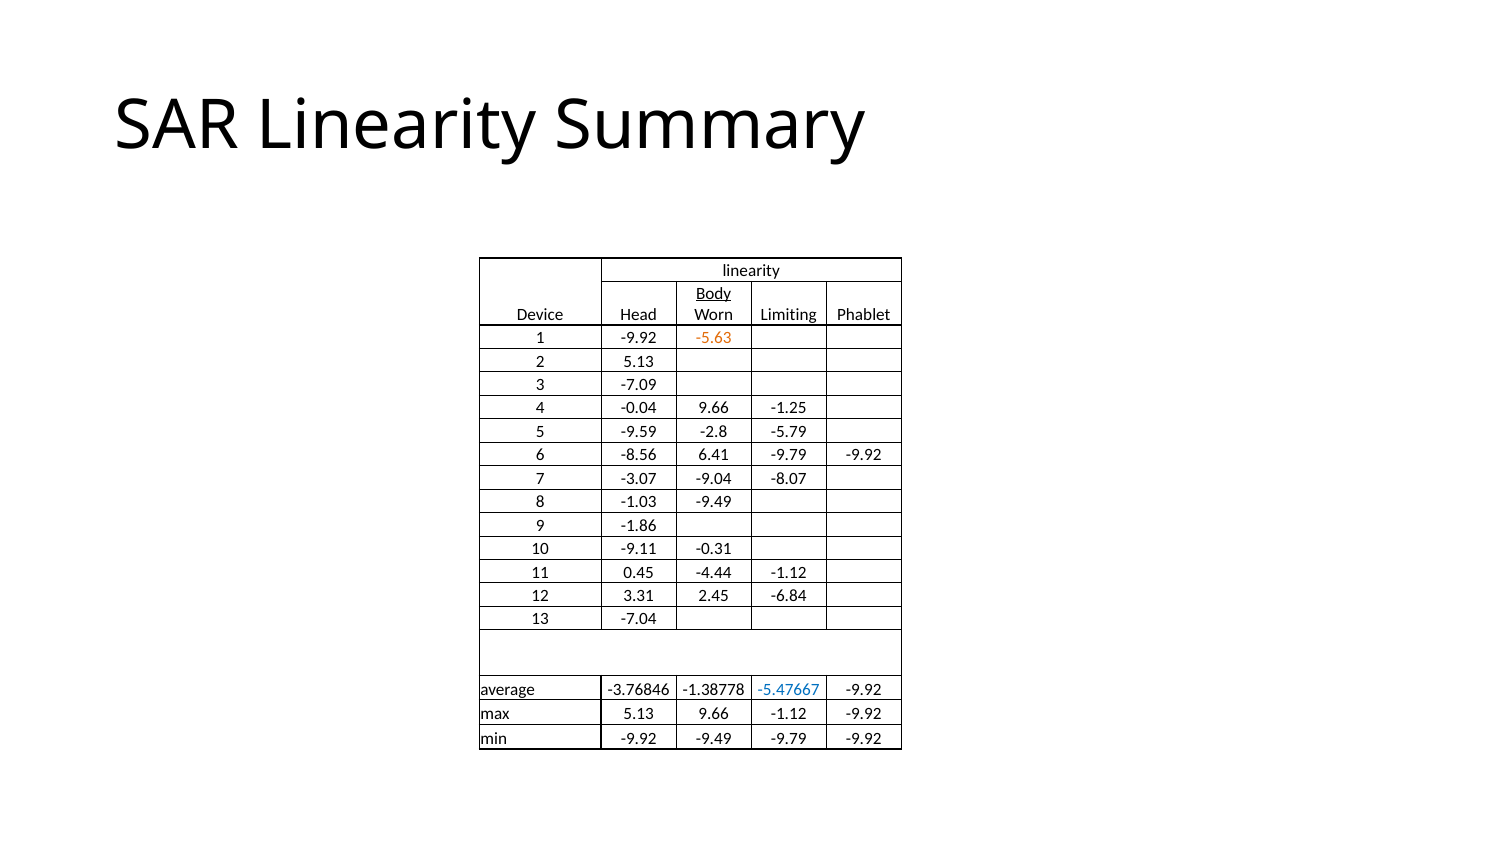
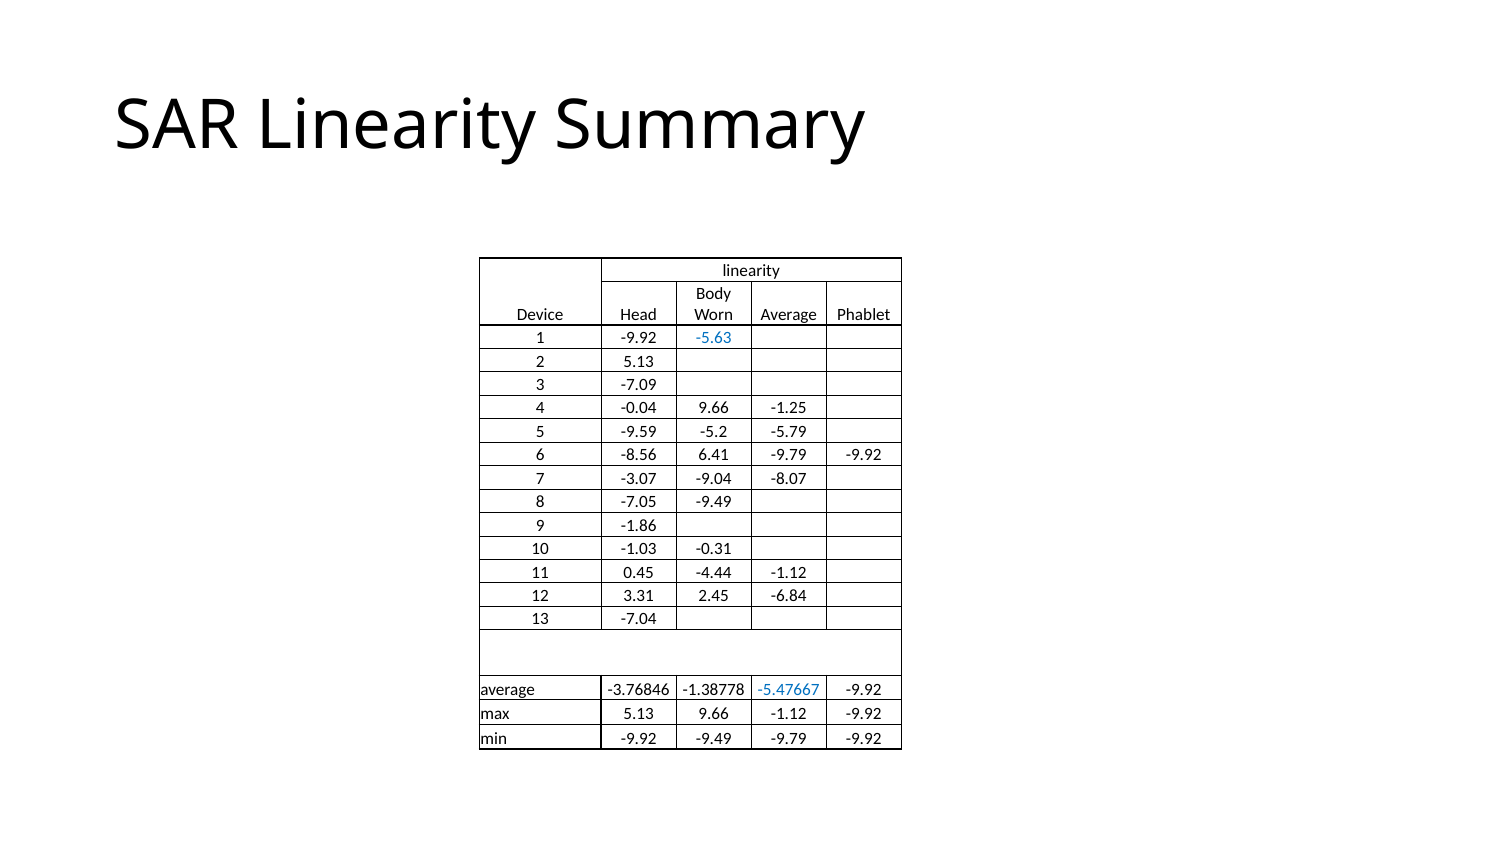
Body underline: present -> none (714, 293)
Worn Limiting: Limiting -> Average (789, 315)
-5.63 colour: orange -> blue (714, 338)
-2.8: -2.8 -> -5.2 (714, 432)
-1.03: -1.03 -> -7.05 (639, 502)
-9.11: -9.11 -> -1.03 (639, 549)
